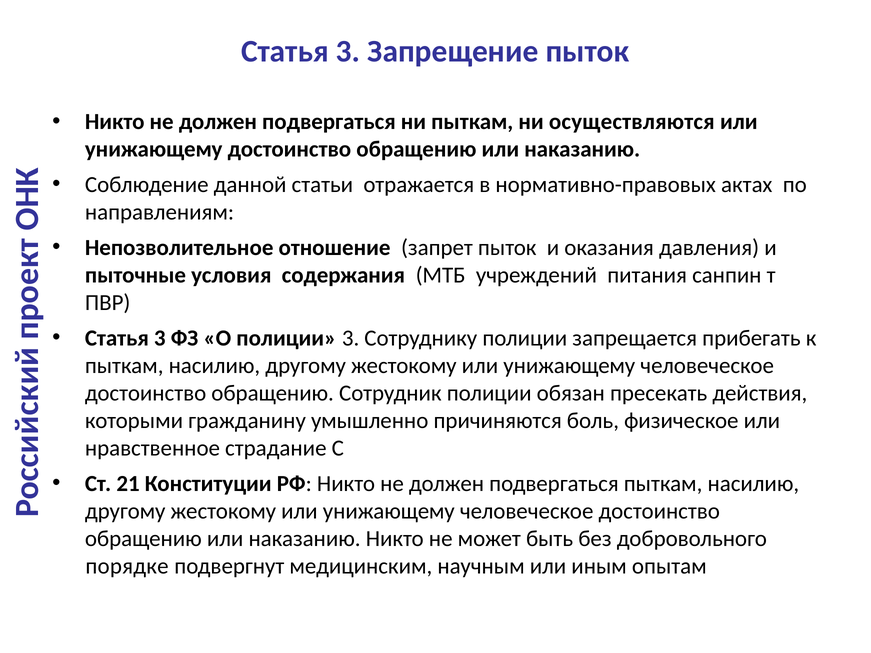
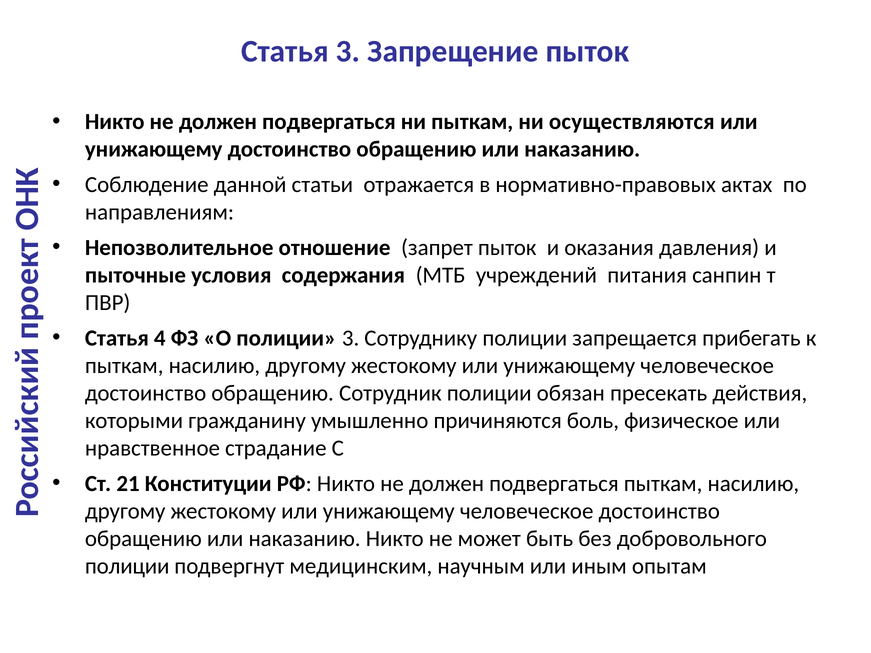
3: 3 -> 4 (160, 338)
порядке: порядке -> полиции (127, 566)
